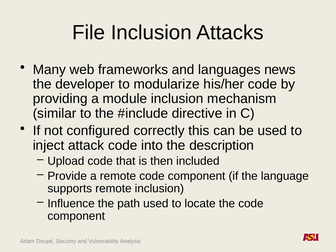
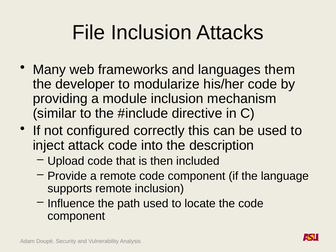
news: news -> them (280, 70)
